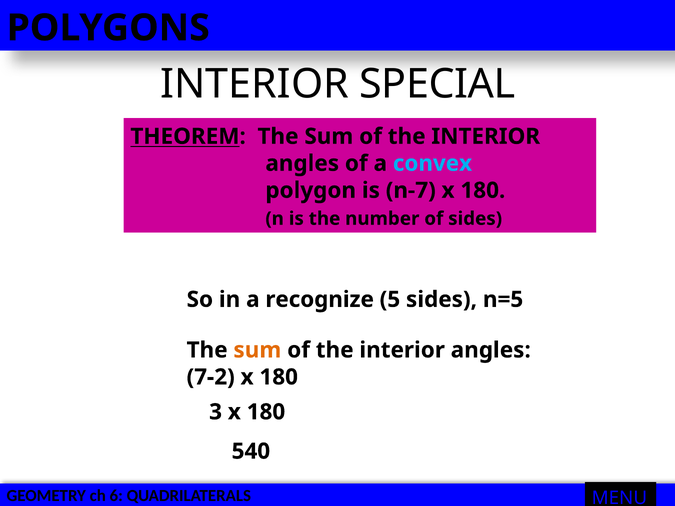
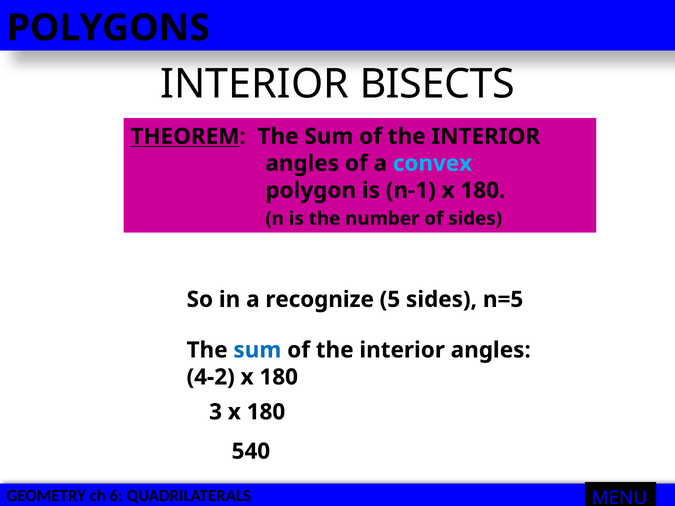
SPECIAL: SPECIAL -> BISECTS (437, 84)
n-7: n-7 -> n-1 (411, 191)
sum colour: orange -> blue (257, 350)
7-2: 7-2 -> 4-2 (211, 377)
